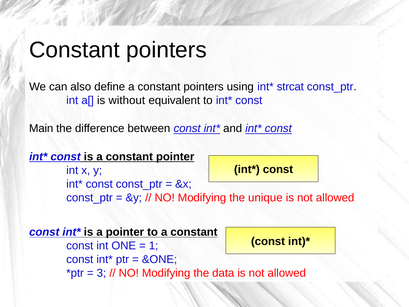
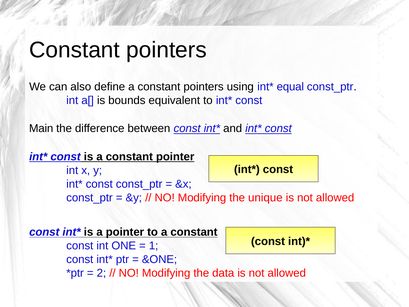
strcat: strcat -> equal (290, 87)
without: without -> bounds (127, 100)
3: 3 -> 2 (101, 273)
